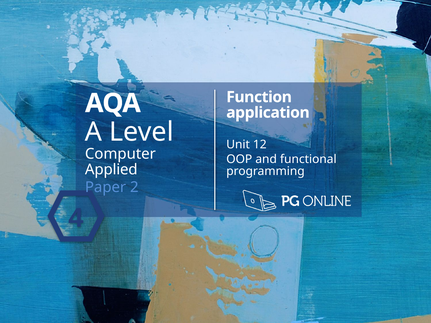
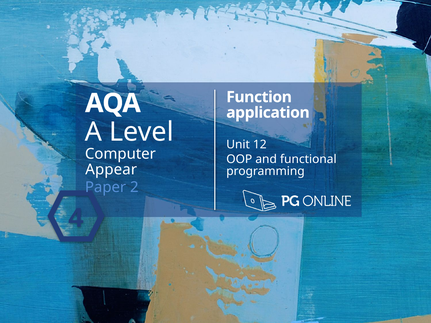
Applied: Applied -> Appear (111, 170)
